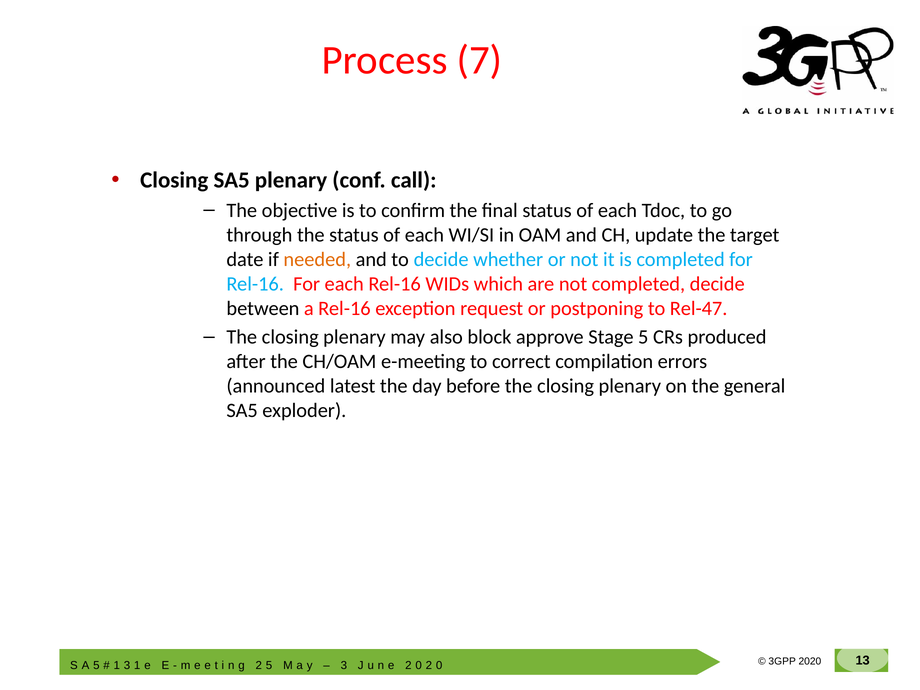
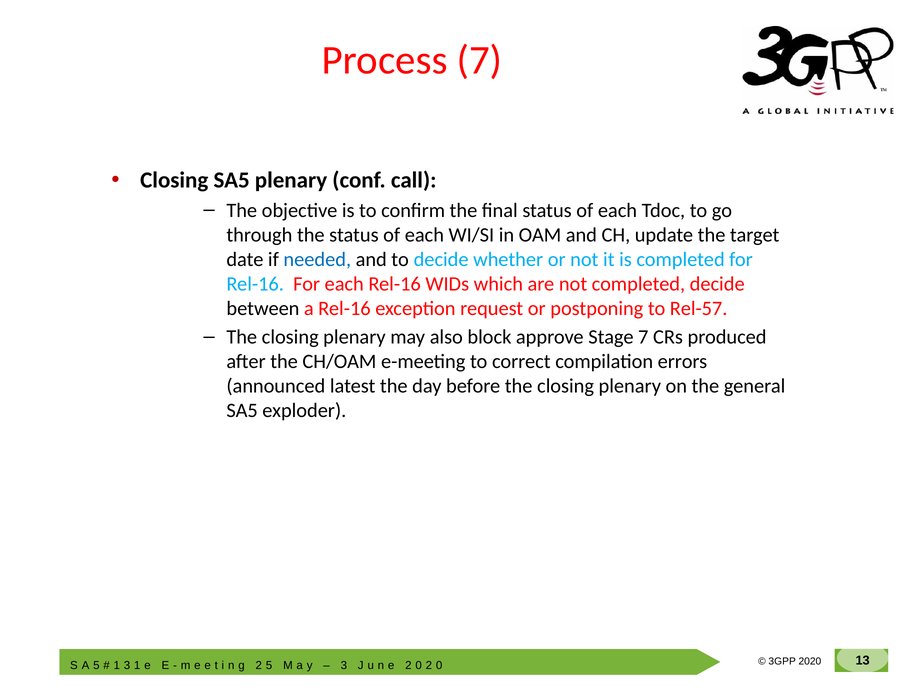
needed colour: orange -> blue (317, 259)
Rel-47: Rel-47 -> Rel-57 (699, 308)
Stage 5: 5 -> 7 (643, 337)
